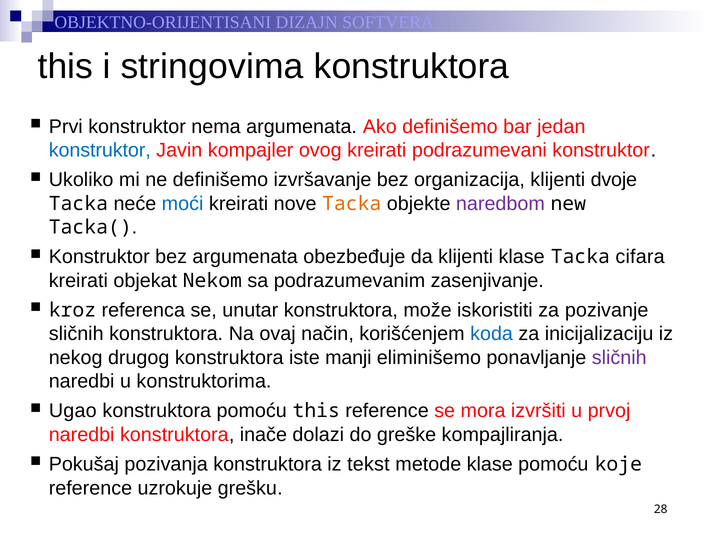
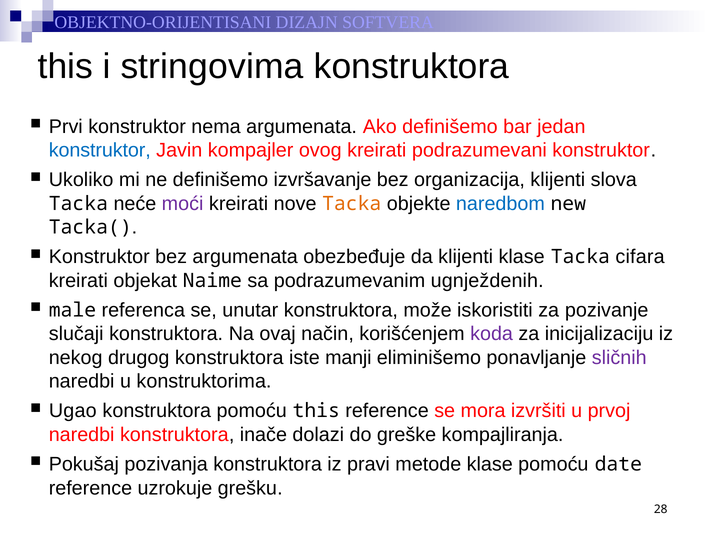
dvoje: dvoje -> slova (614, 180)
moći colour: blue -> purple (183, 203)
naredbom colour: purple -> blue (500, 203)
Nekom: Nekom -> Naime (212, 280)
zasenjivanje: zasenjivanje -> ugnježdenih (487, 280)
kroz: kroz -> male (72, 310)
sličnih: sličnih -> slučaji (76, 334)
koda colour: blue -> purple (492, 334)
tekst: tekst -> pravi (368, 464)
koje: koje -> date (618, 464)
